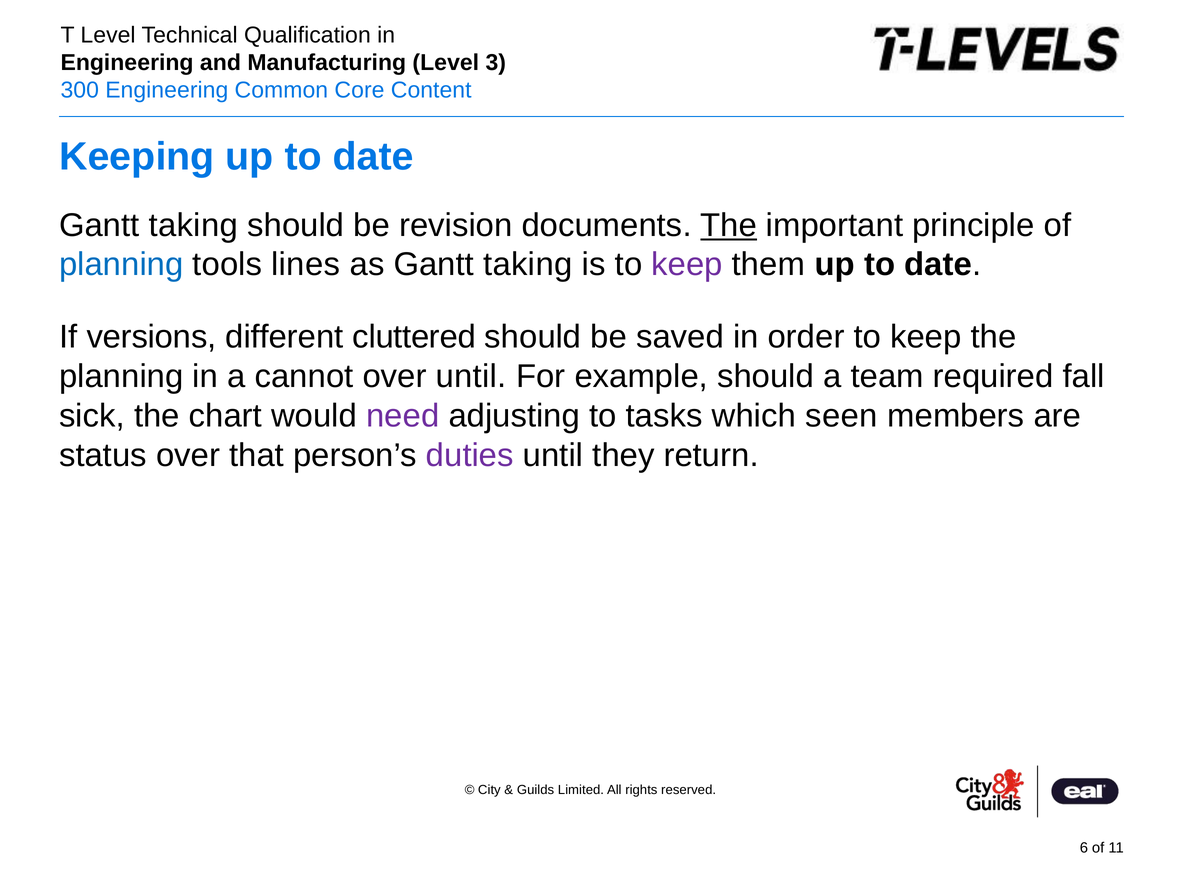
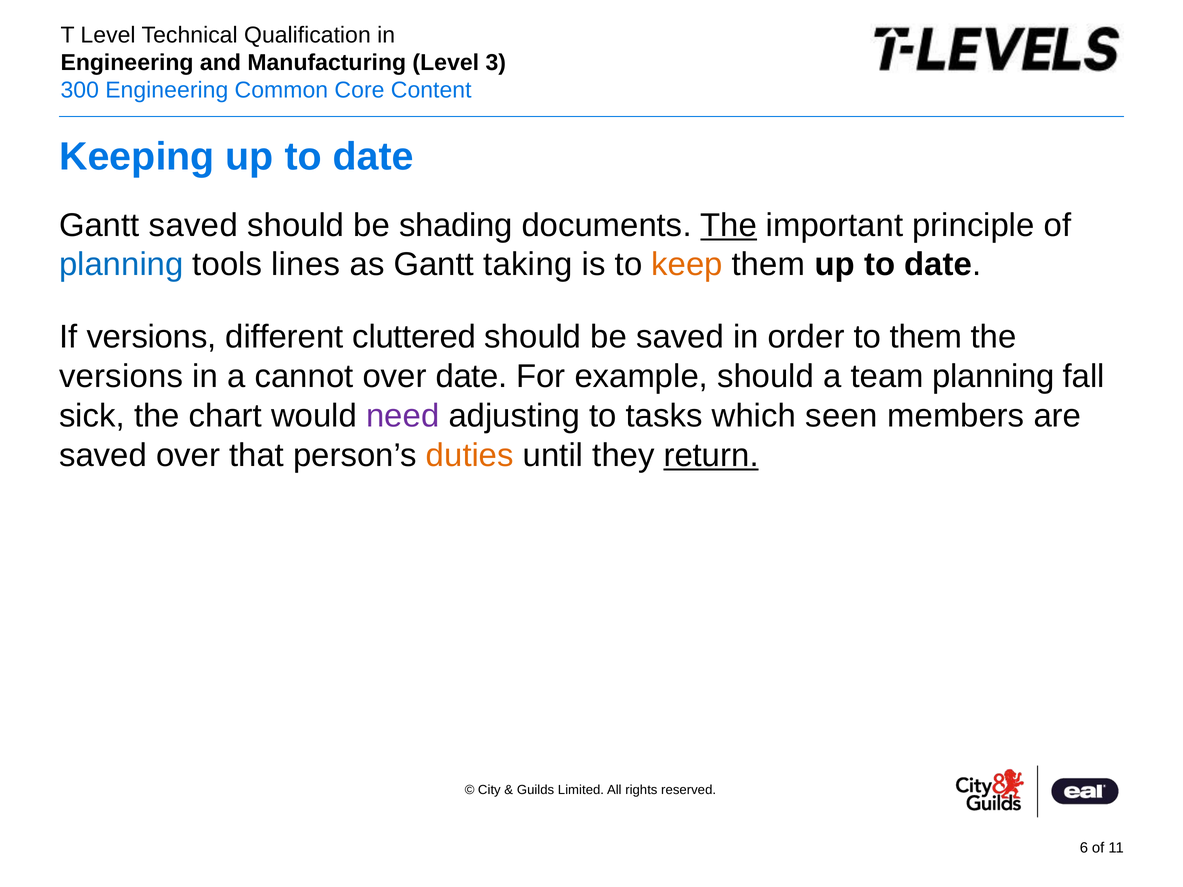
taking: taking -> saved (193, 225)
revision: revision -> shading (456, 225)
keep colour: purple -> orange (687, 265)
order to keep: keep -> them (926, 337)
planning: planning -> versions (121, 376)
over until: until -> date (471, 376)
team required: required -> planning (993, 376)
status: status -> saved (103, 455)
duties colour: purple -> orange (470, 455)
return underline: none -> present (711, 455)
